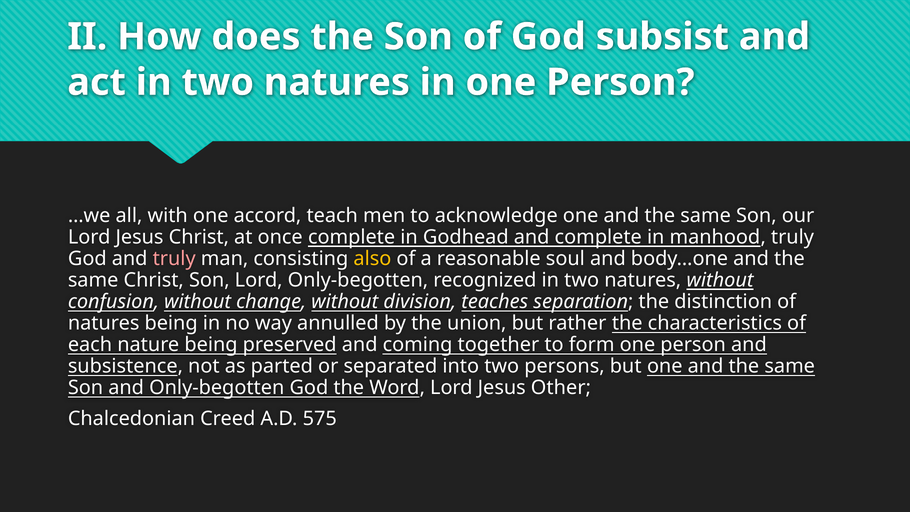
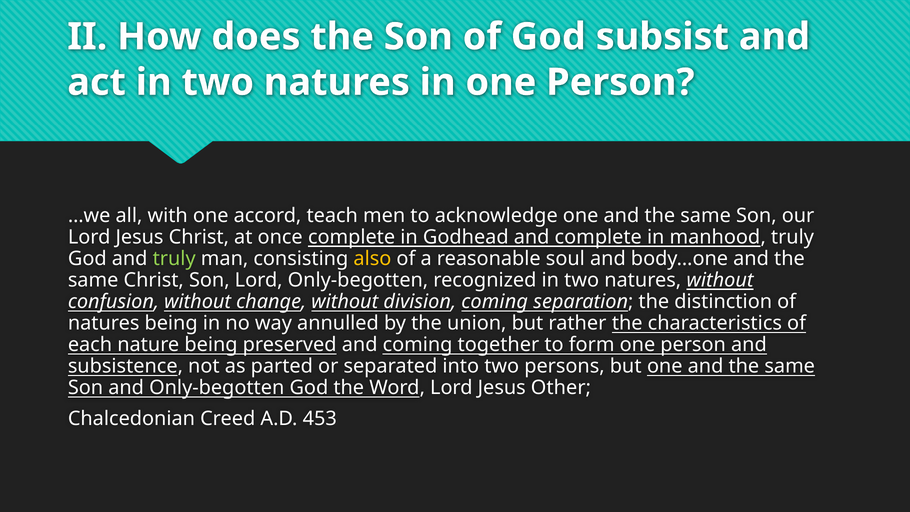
truly colour: pink -> light green (174, 259)
division teaches: teaches -> coming (495, 302)
575: 575 -> 453 (320, 418)
